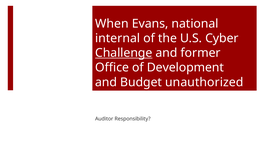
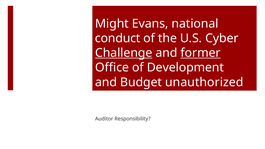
When: When -> Might (112, 24)
internal: internal -> conduct (118, 38)
former underline: none -> present (201, 53)
